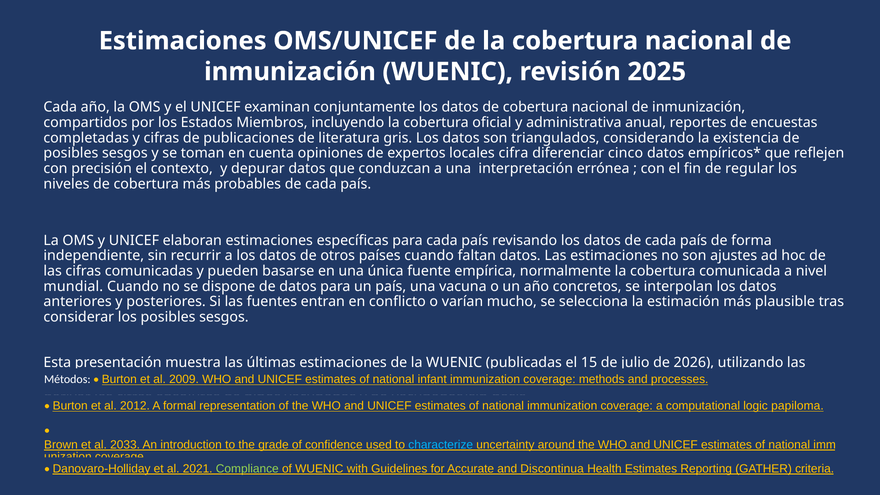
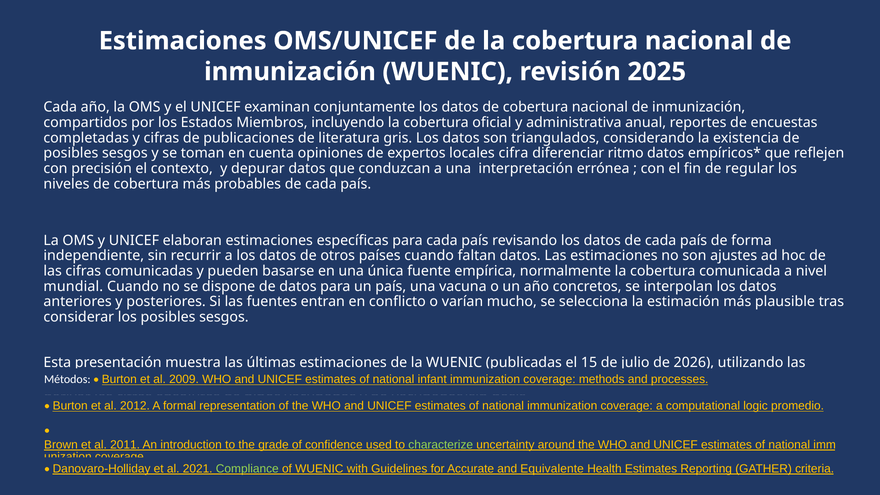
cinco: cinco -> ritmo (626, 153)
papiloma: papiloma -> promedio (798, 406)
2033: 2033 -> 2011 (125, 445)
characterize colour: light blue -> light green (441, 445)
Discontinua: Discontinua -> Equivalente (552, 469)
